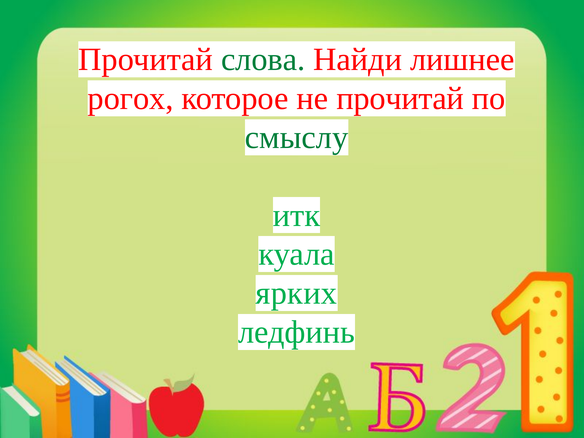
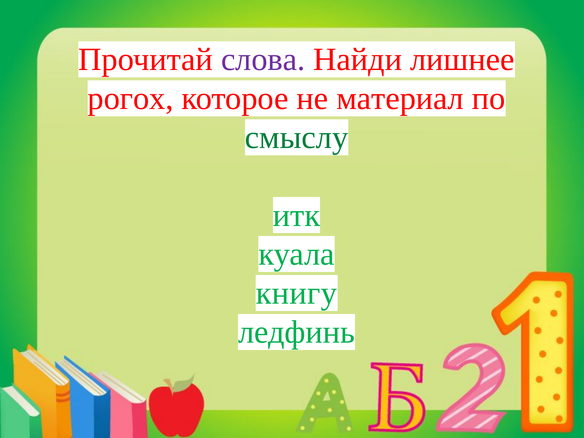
слова colour: green -> purple (263, 60)
не прочитай: прочитай -> материал (400, 99)
ярких: ярких -> книгу (296, 293)
